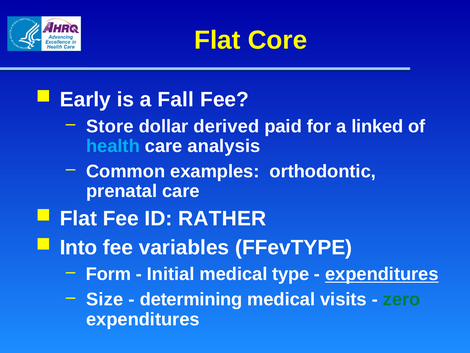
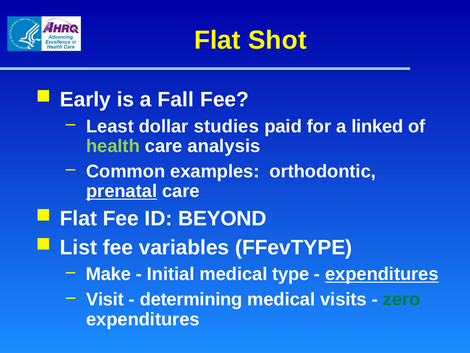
Core: Core -> Shot (277, 40)
Store: Store -> Least (110, 126)
derived: derived -> studies (226, 126)
health colour: light blue -> light green (113, 146)
prenatal underline: none -> present (122, 191)
RATHER: RATHER -> BEYOND (222, 218)
Into: Into -> List (78, 247)
Form: Form -> Make (109, 274)
Size: Size -> Visit (105, 299)
